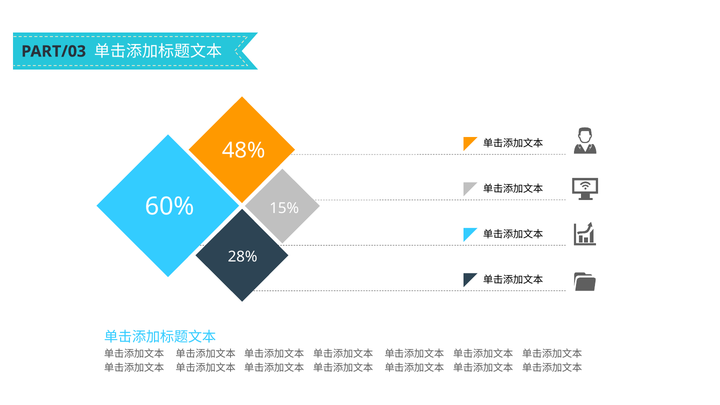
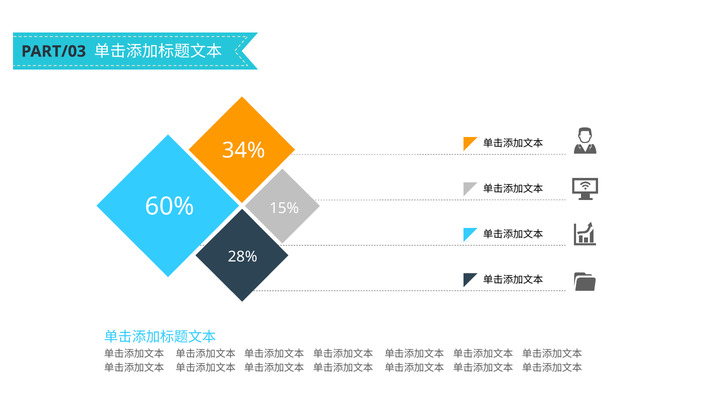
48%: 48% -> 34% (244, 151)
